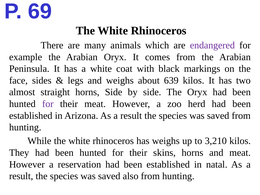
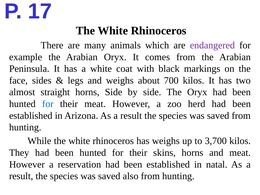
69: 69 -> 17 (40, 11)
639: 639 -> 700 (171, 80)
for colour: purple -> blue (48, 104)
3,210: 3,210 -> 3,700 (216, 141)
